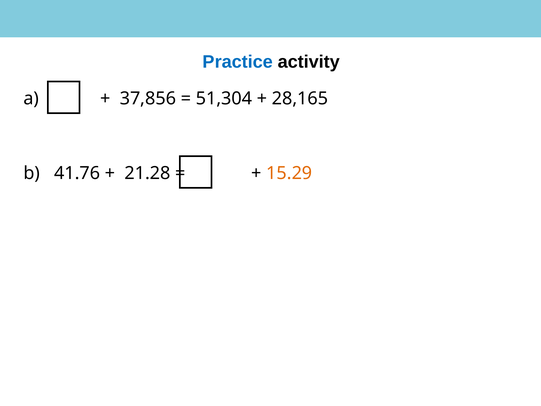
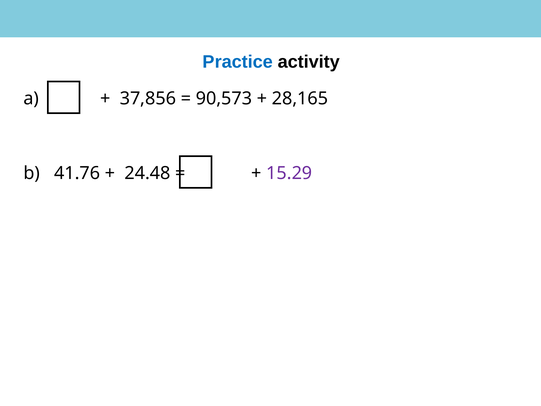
51,304: 51,304 -> 90,573 (224, 99)
21.28: 21.28 -> 24.48 (148, 173)
15.29 colour: orange -> purple (289, 173)
